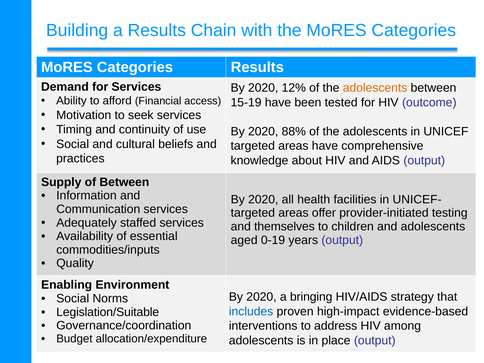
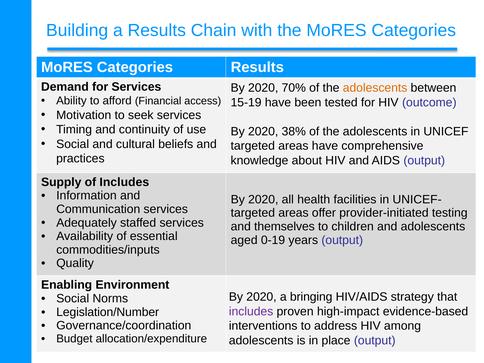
12%: 12% -> 70% (294, 88)
88%: 88% -> 38% (294, 131)
of Between: Between -> Includes (124, 182)
includes colour: blue -> purple (251, 311)
Legislation/Suitable: Legislation/Suitable -> Legislation/Number (108, 312)
